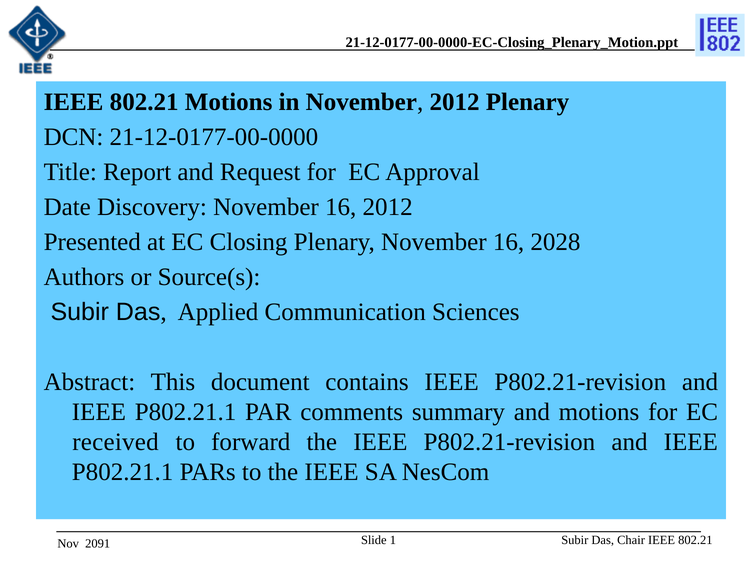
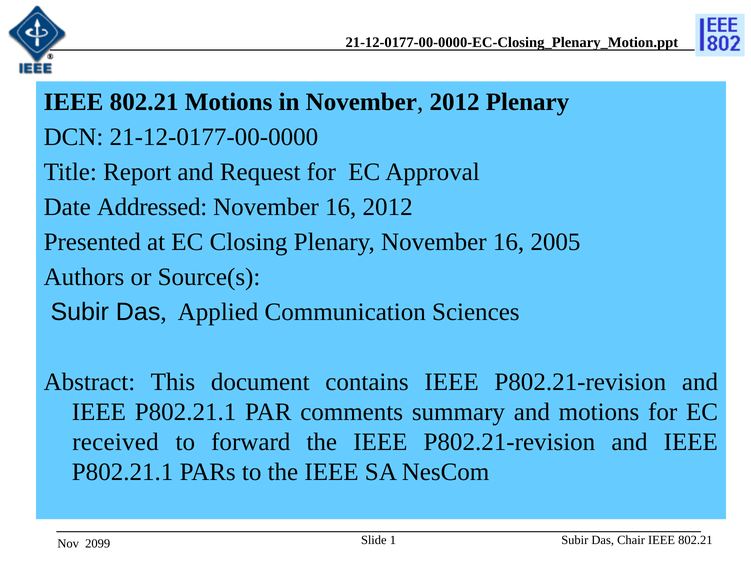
Discovery: Discovery -> Addressed (152, 207)
2028: 2028 -> 2005 (555, 242)
2091: 2091 -> 2099 (98, 544)
